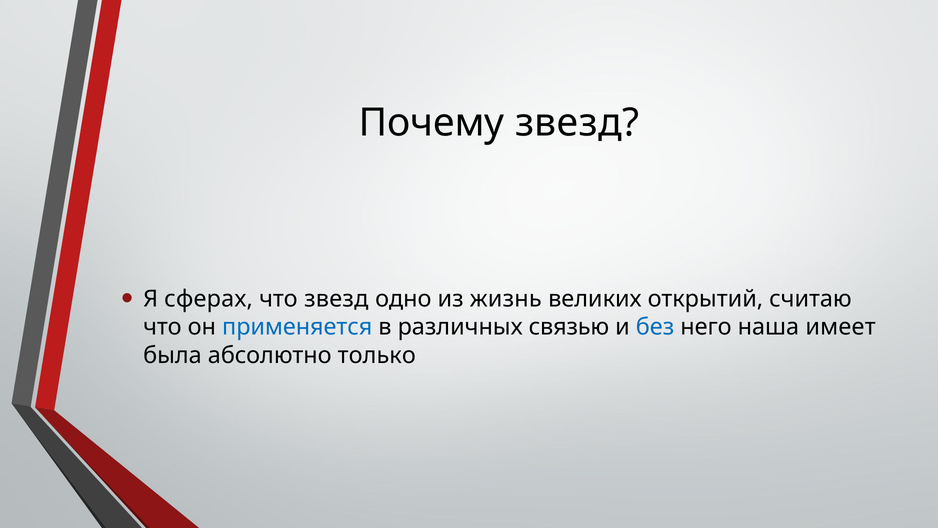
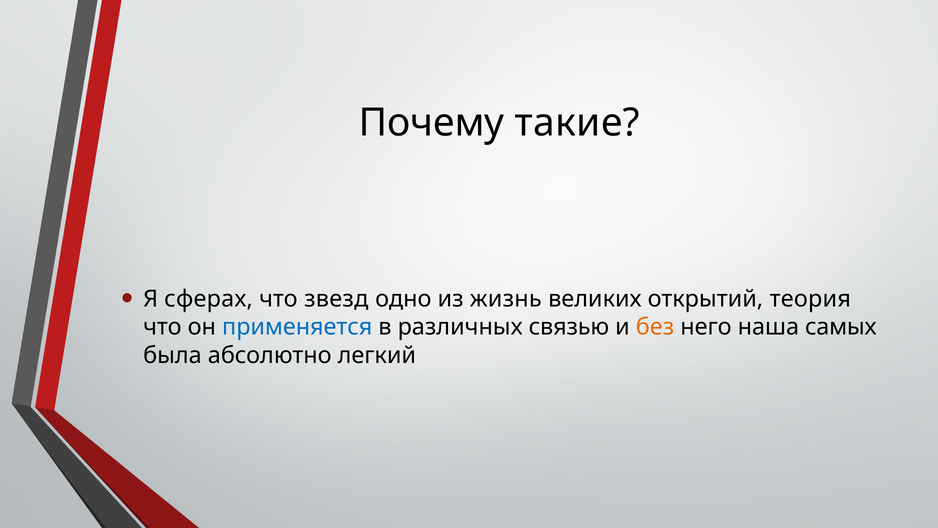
Почему звезд: звезд -> такие (577, 123)
считаю: считаю -> теория (810, 299)
без colour: blue -> orange (655, 327)
имеет: имеет -> самых (841, 327)
только: только -> легкий (377, 355)
